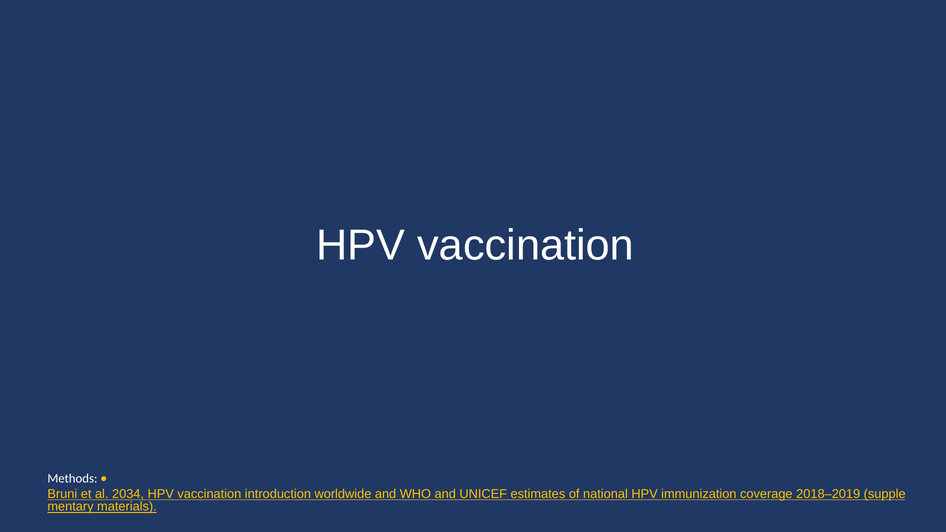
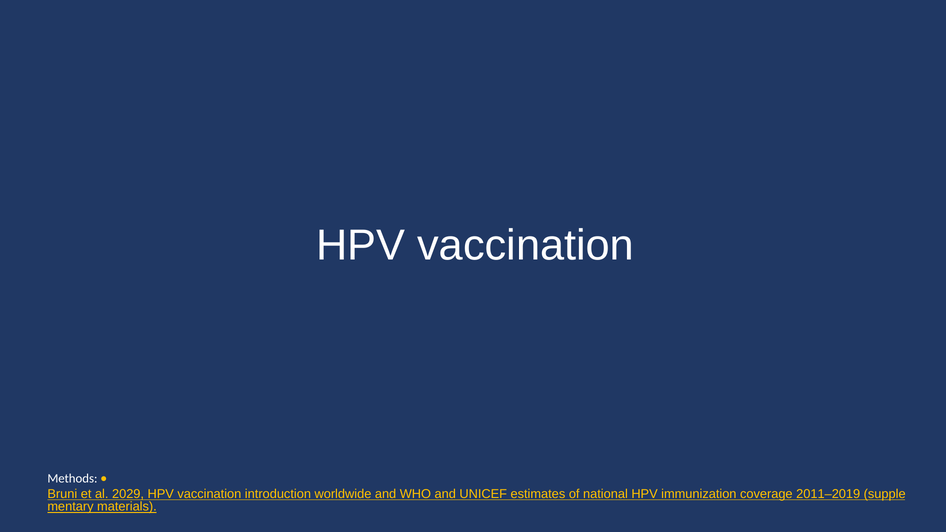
2034: 2034 -> 2029 (128, 494)
2018–2019: 2018–2019 -> 2011–2019 (828, 494)
